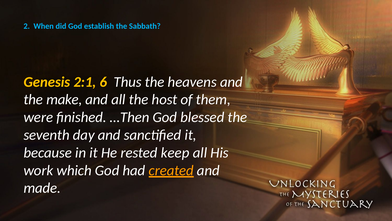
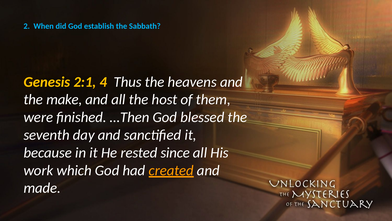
6: 6 -> 4 (103, 82)
keep: keep -> since (175, 152)
